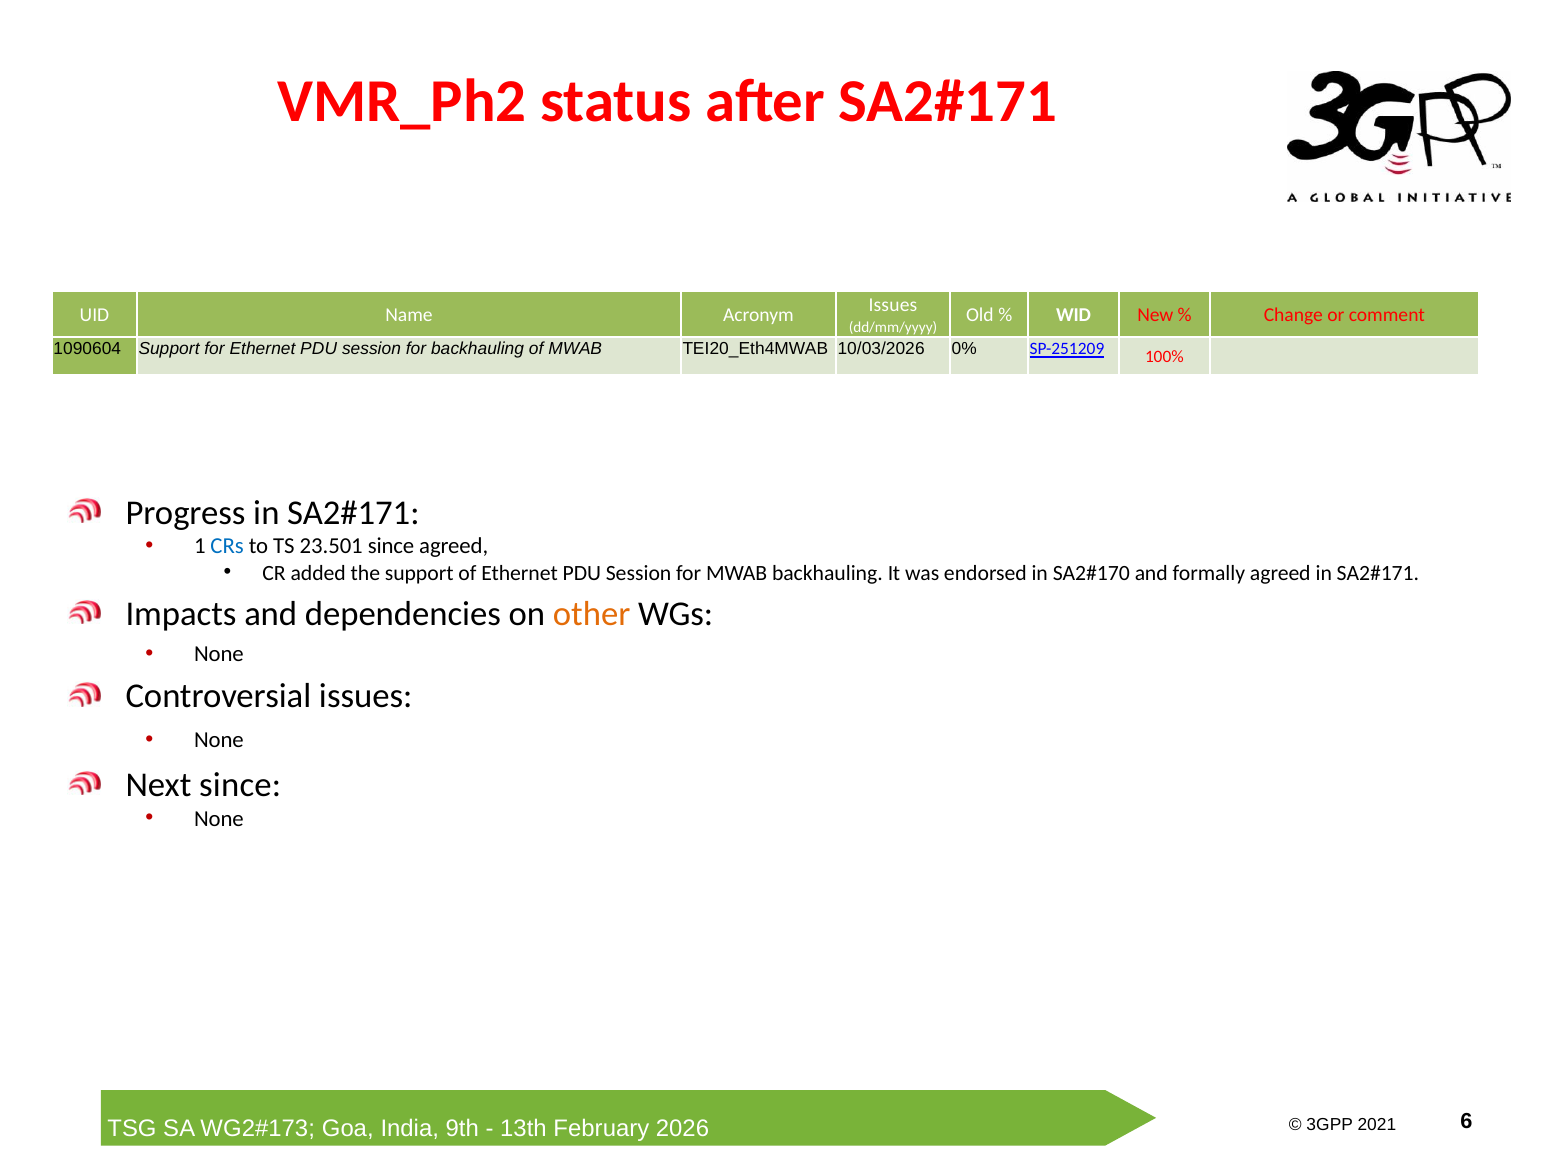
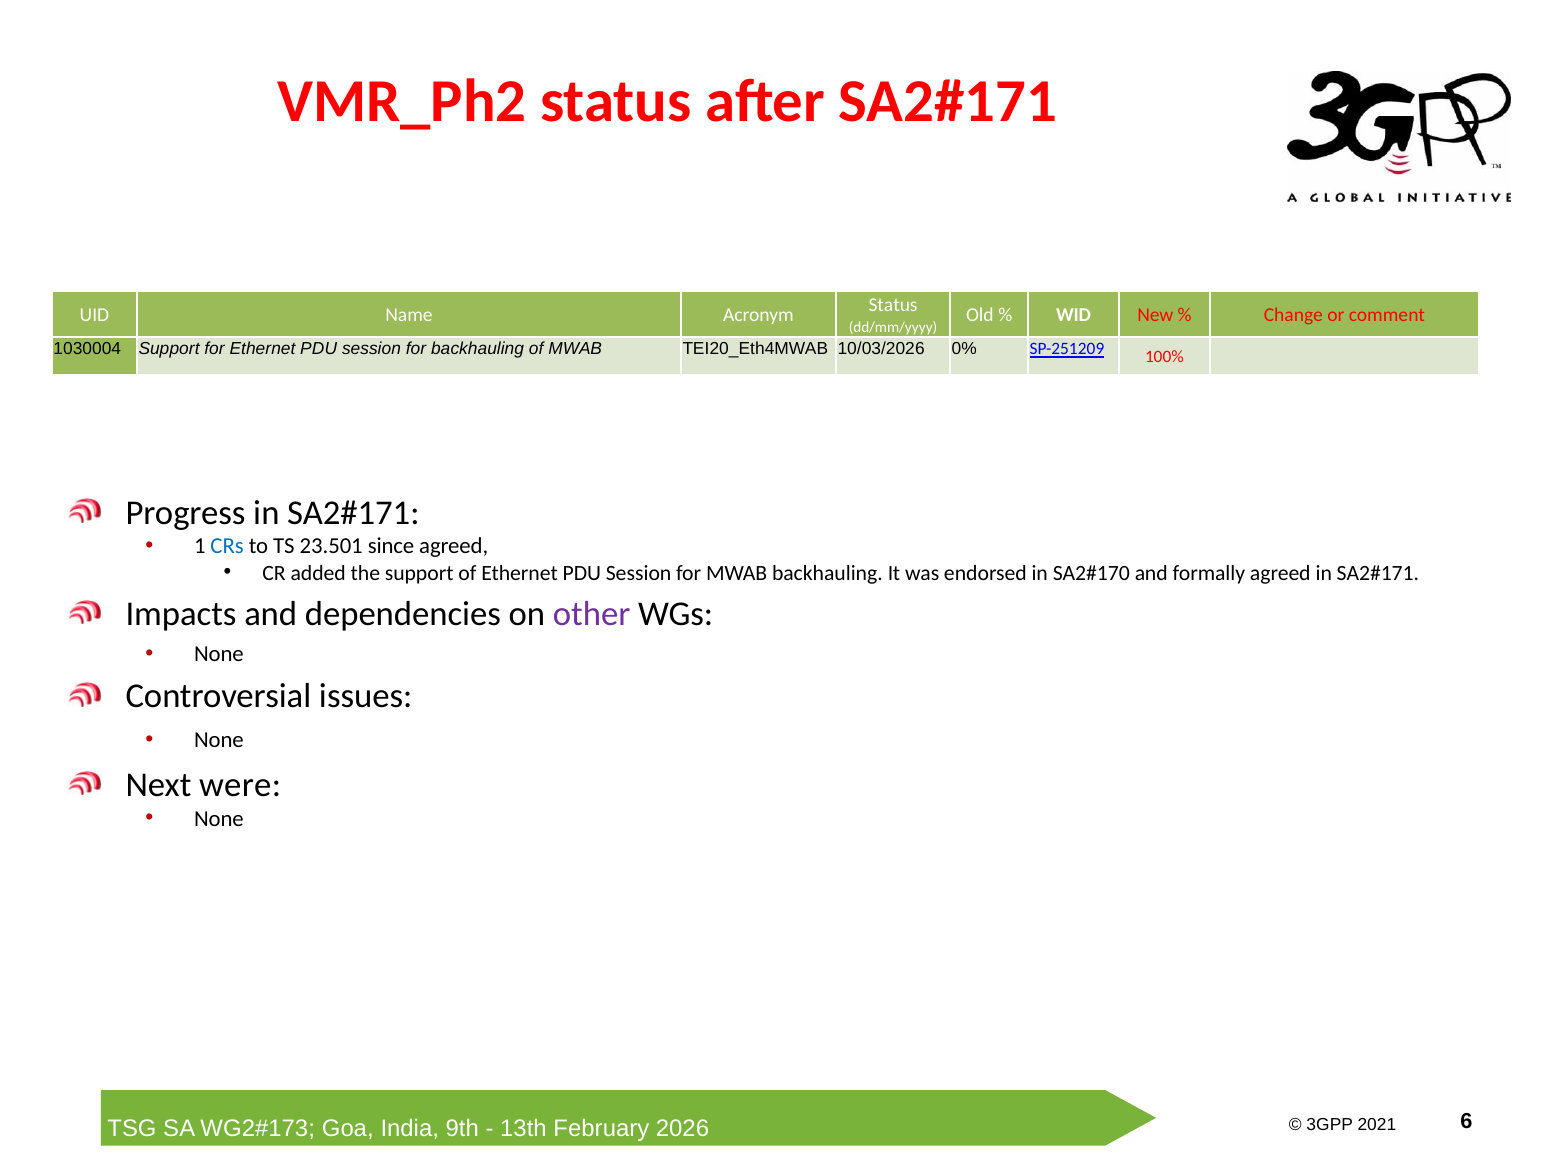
Issues: Issues -> Status (893, 305)
1090604: 1090604 -> 1030004 (87, 348)
other colour: orange -> purple (592, 614)
Next since: since -> were (240, 785)
